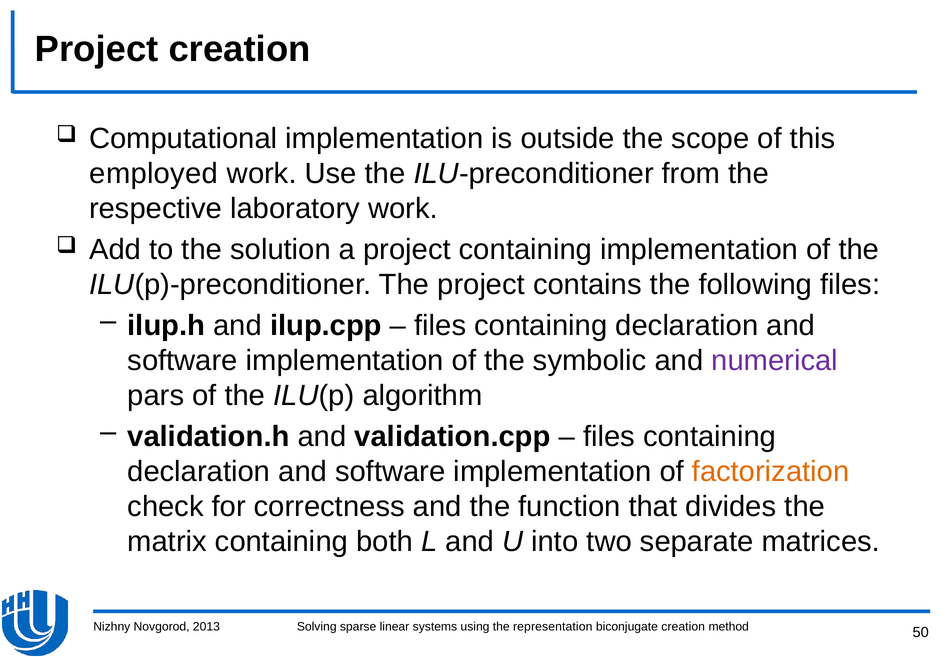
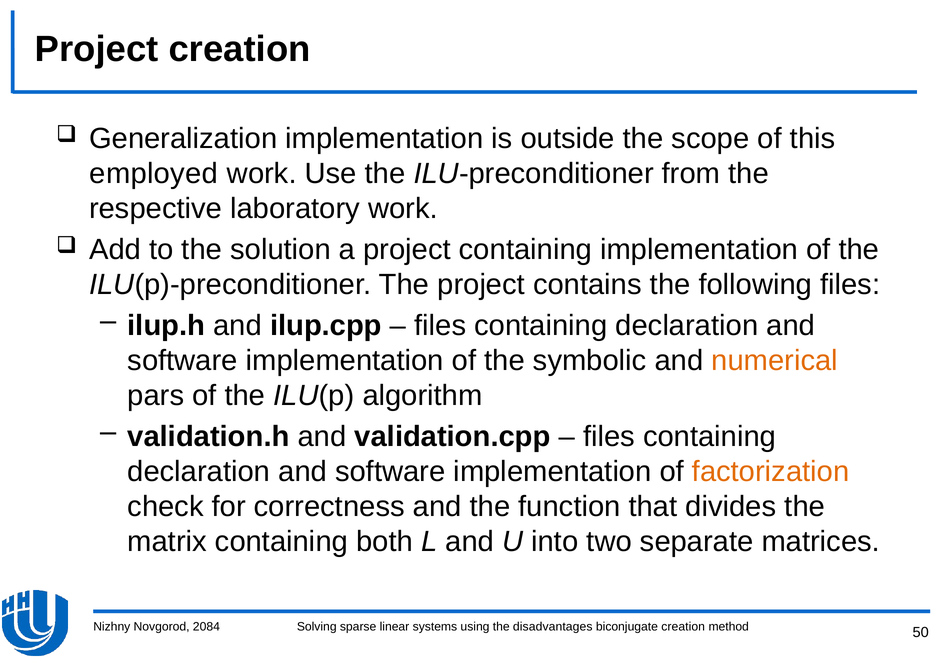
Computational: Computational -> Generalization (183, 139)
numerical colour: purple -> orange (775, 361)
2013: 2013 -> 2084 (206, 626)
representation: representation -> disadvantages (553, 626)
